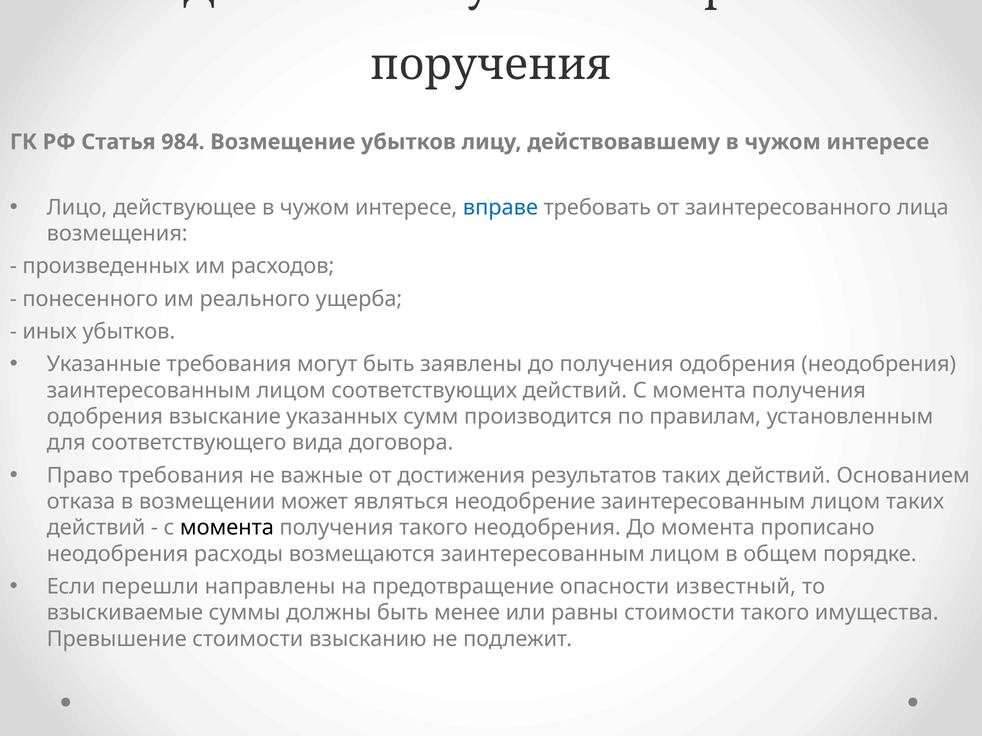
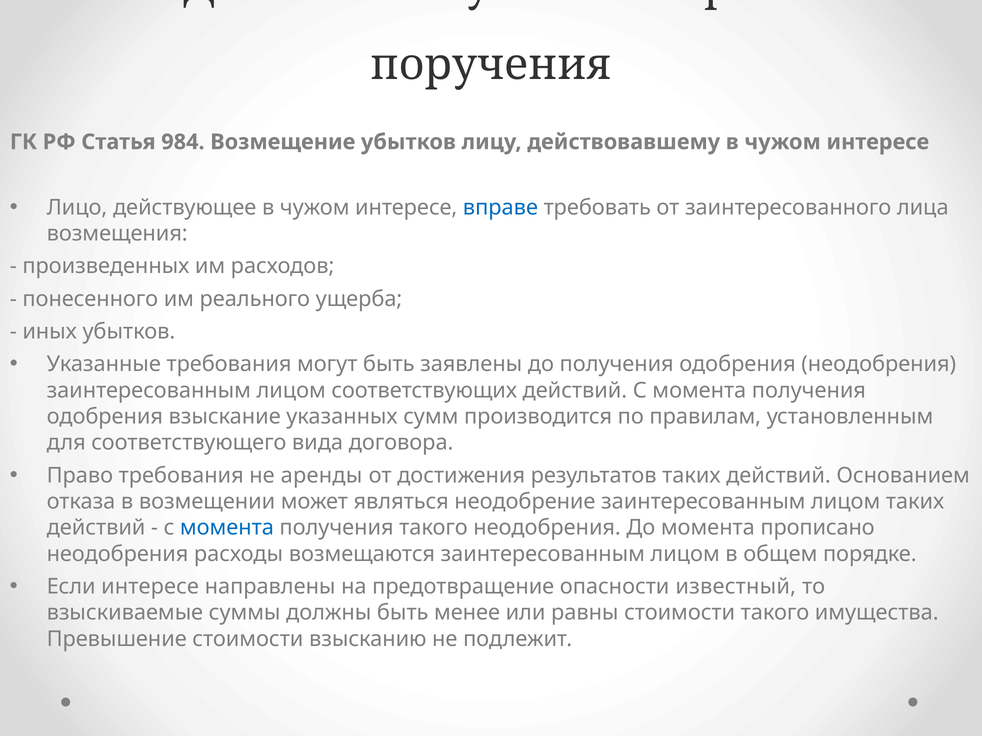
важные: важные -> аренды (322, 476)
момента colour: black -> blue (227, 528)
Если перешли: перешли -> интересе (150, 587)
